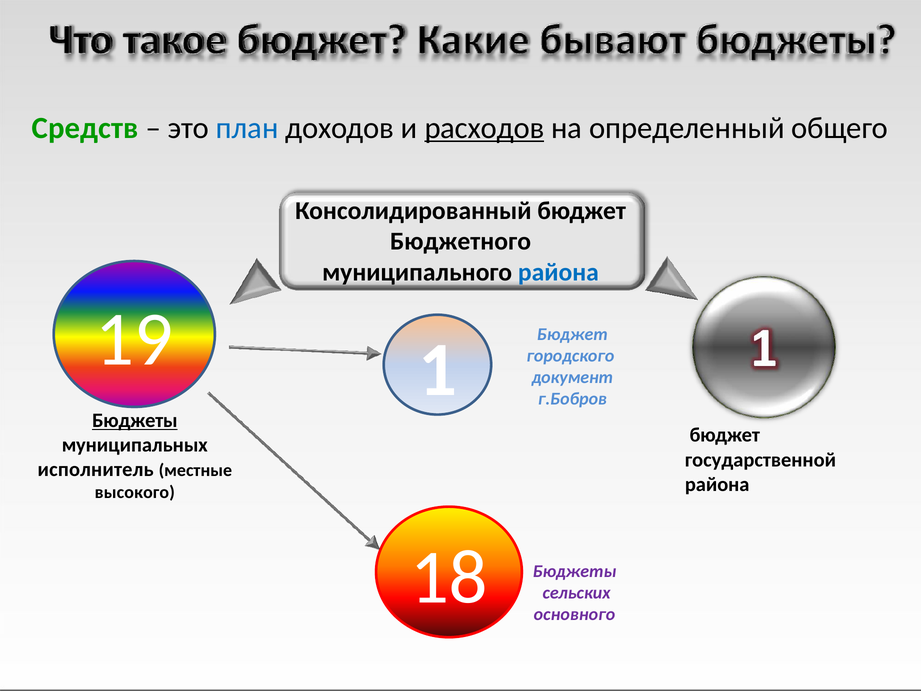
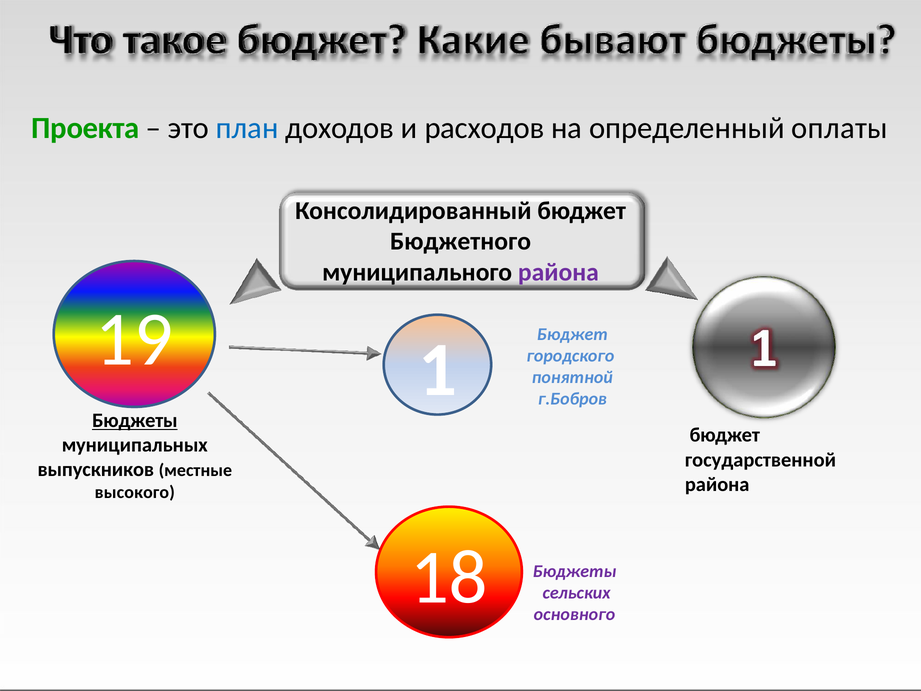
Средств: Средств -> Проекта (85, 128)
расходов underline: present -> none (484, 128)
общего: общего -> оплаты (840, 128)
района colour: blue -> purple (558, 272)
документ: документ -> понятной (572, 377)
исполнитель: исполнитель -> выпускников (96, 470)
